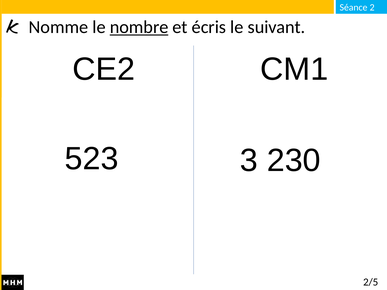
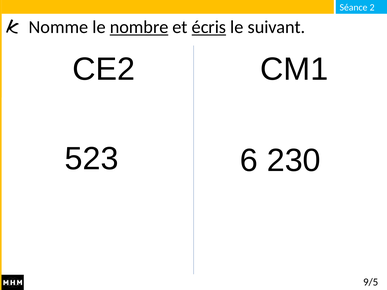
écris underline: none -> present (209, 27)
3: 3 -> 6 (249, 161)
2/5: 2/5 -> 9/5 (371, 282)
